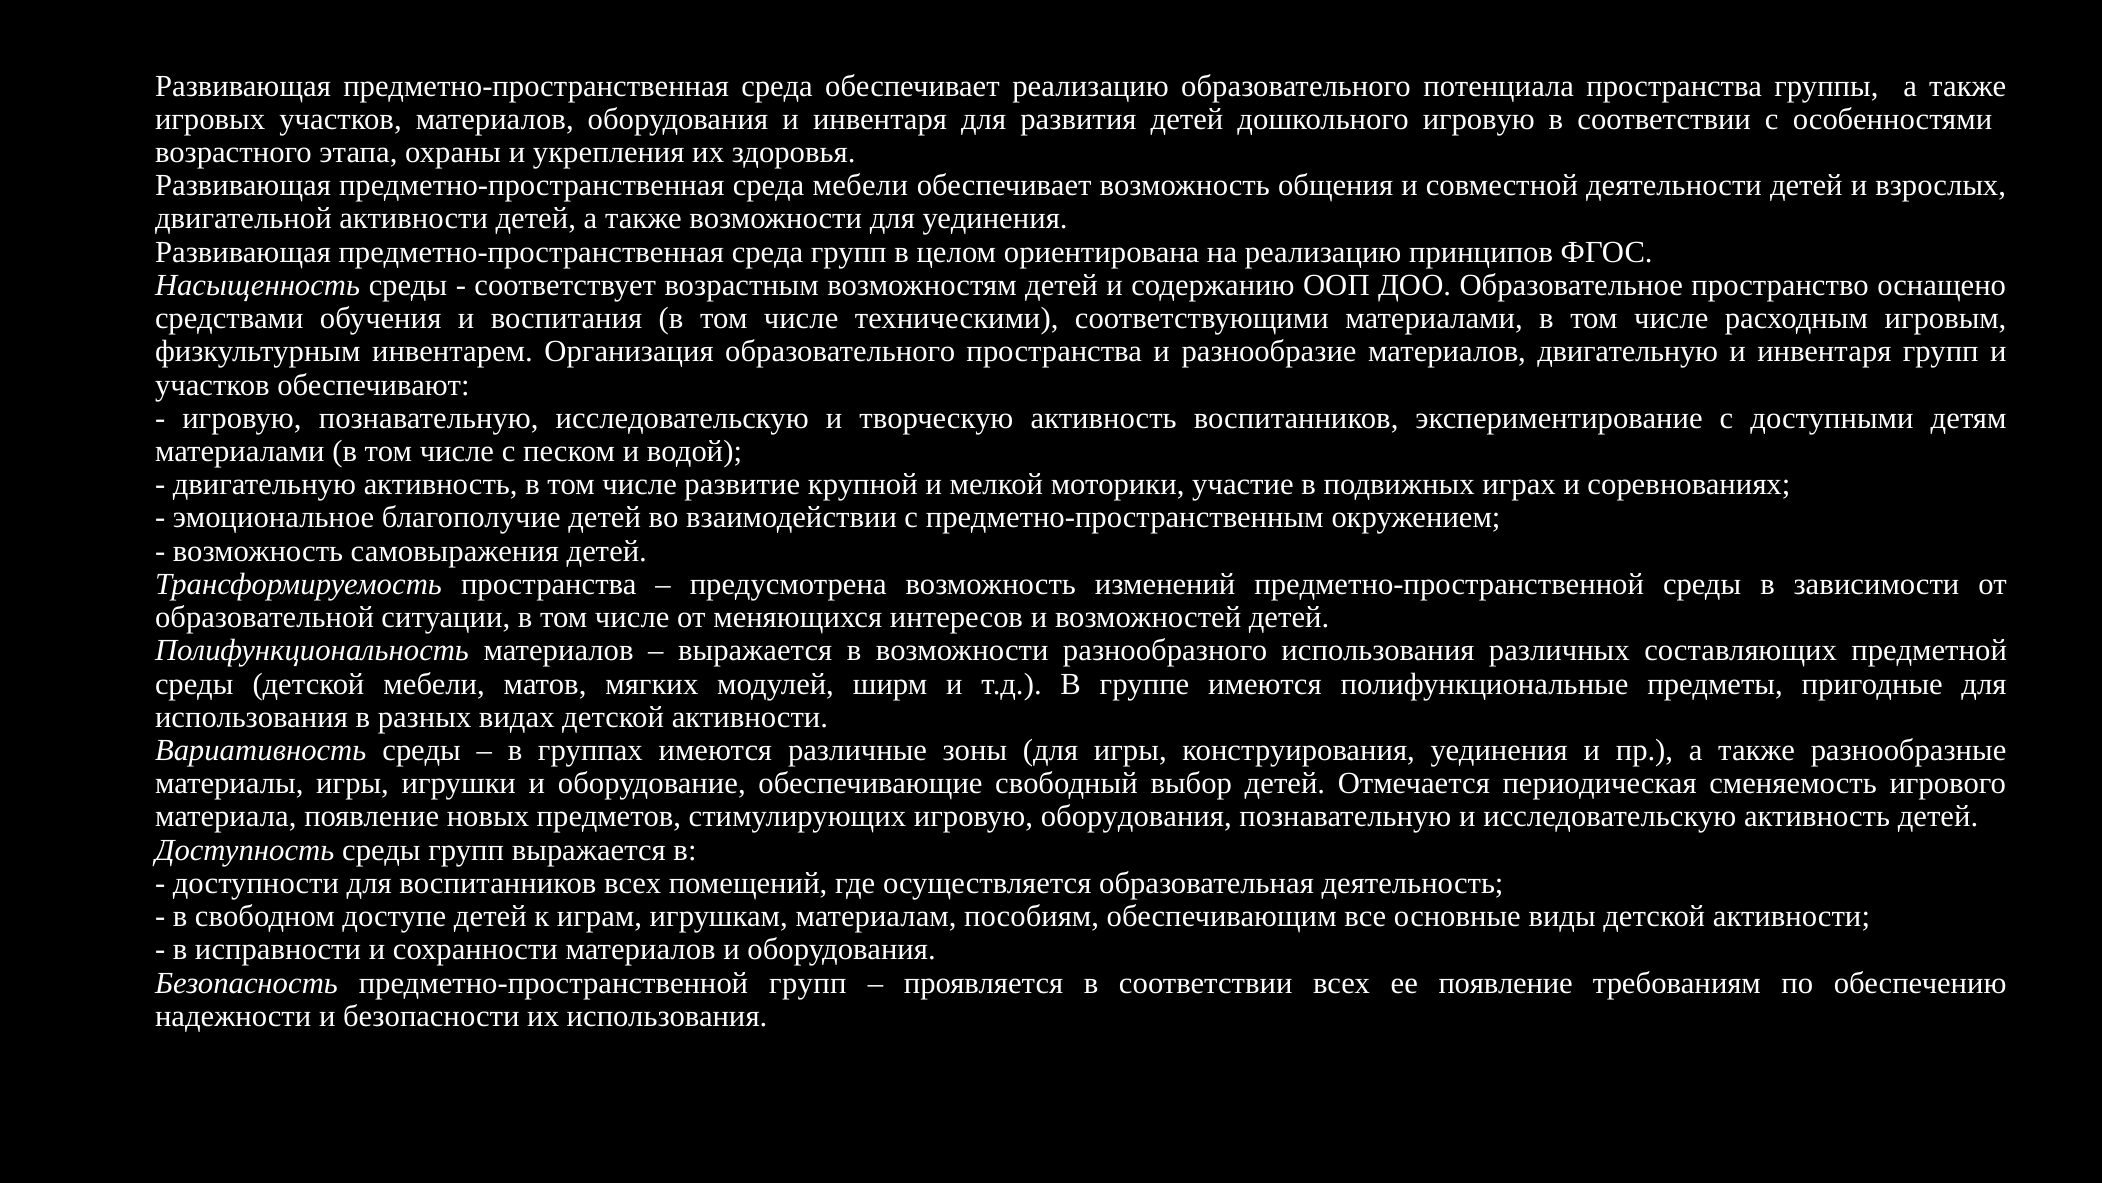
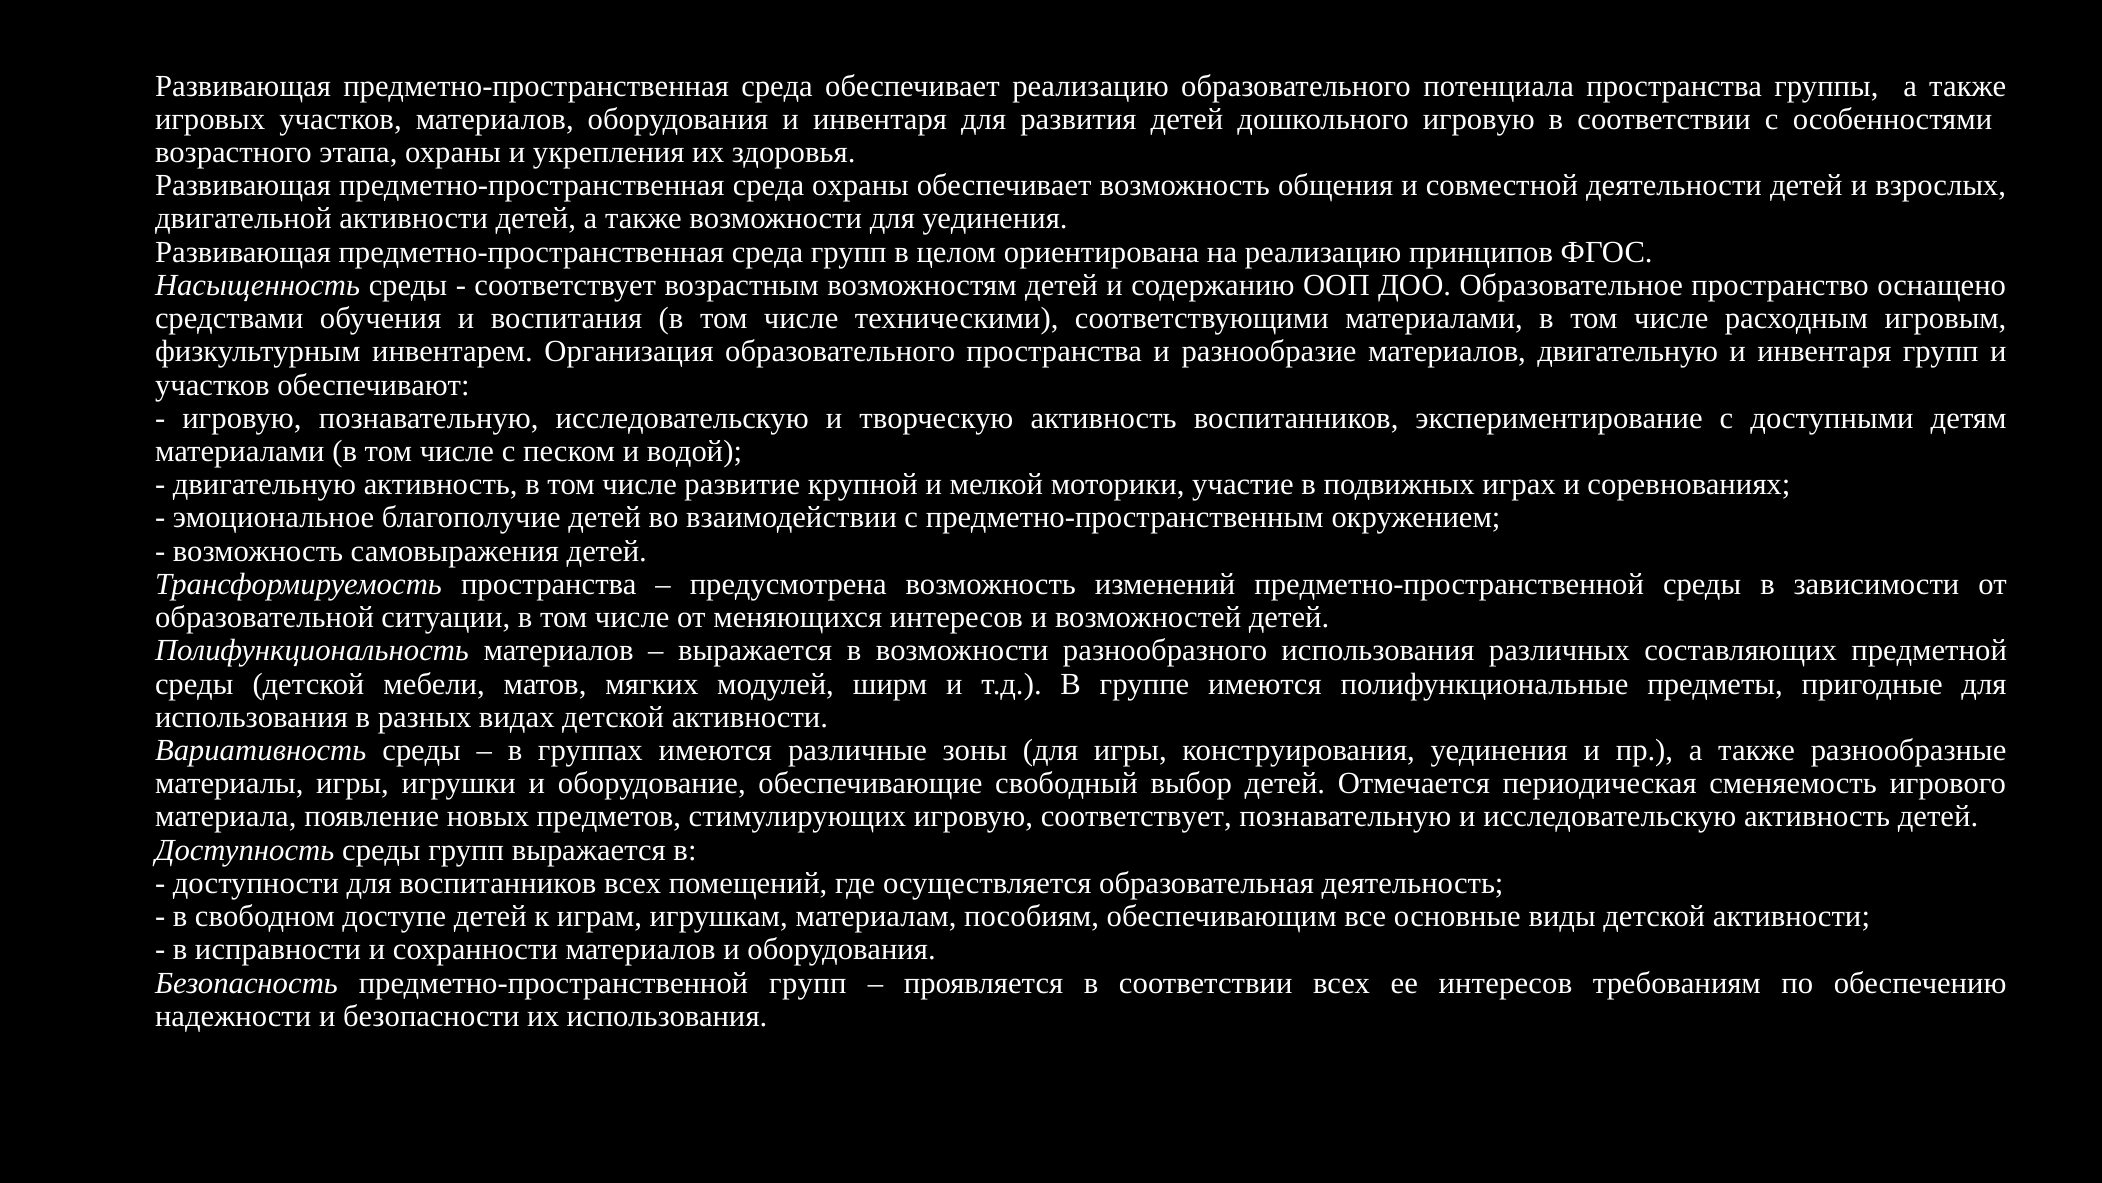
среда мебели: мебели -> охраны (860, 186)
игровую оборудования: оборудования -> соответствует (1136, 817)
ее появление: появление -> интересов (1505, 983)
